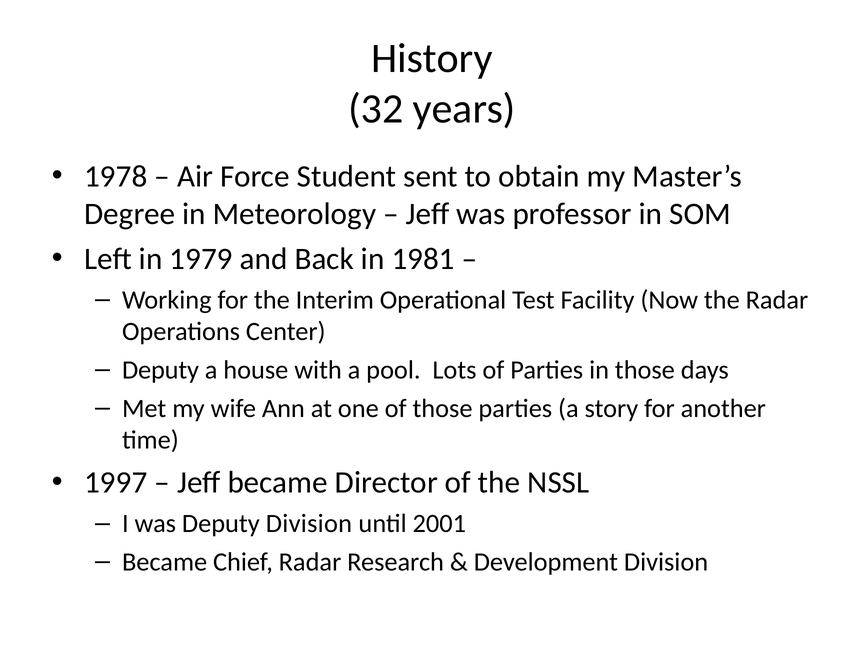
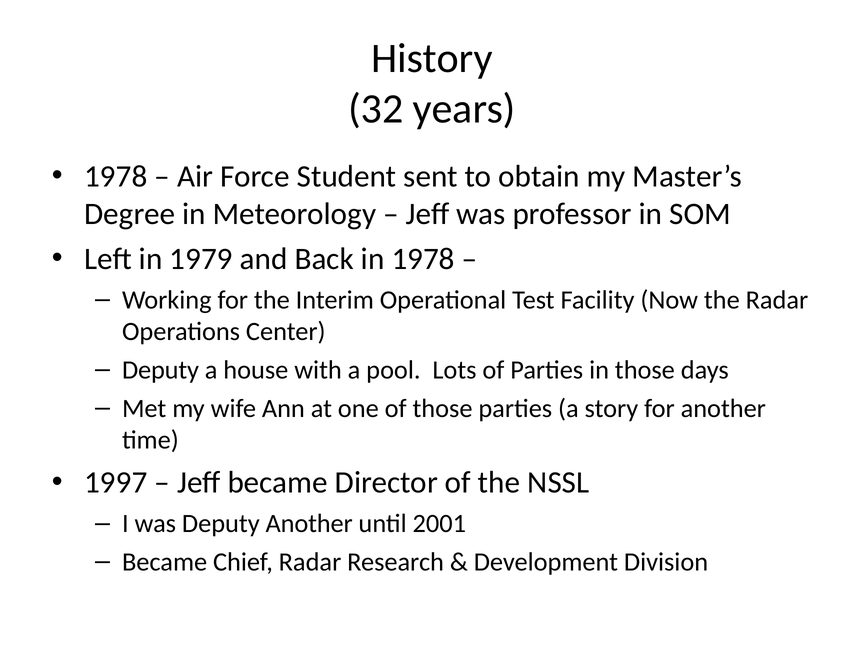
in 1981: 1981 -> 1978 (423, 259)
Deputy Division: Division -> Another (309, 524)
